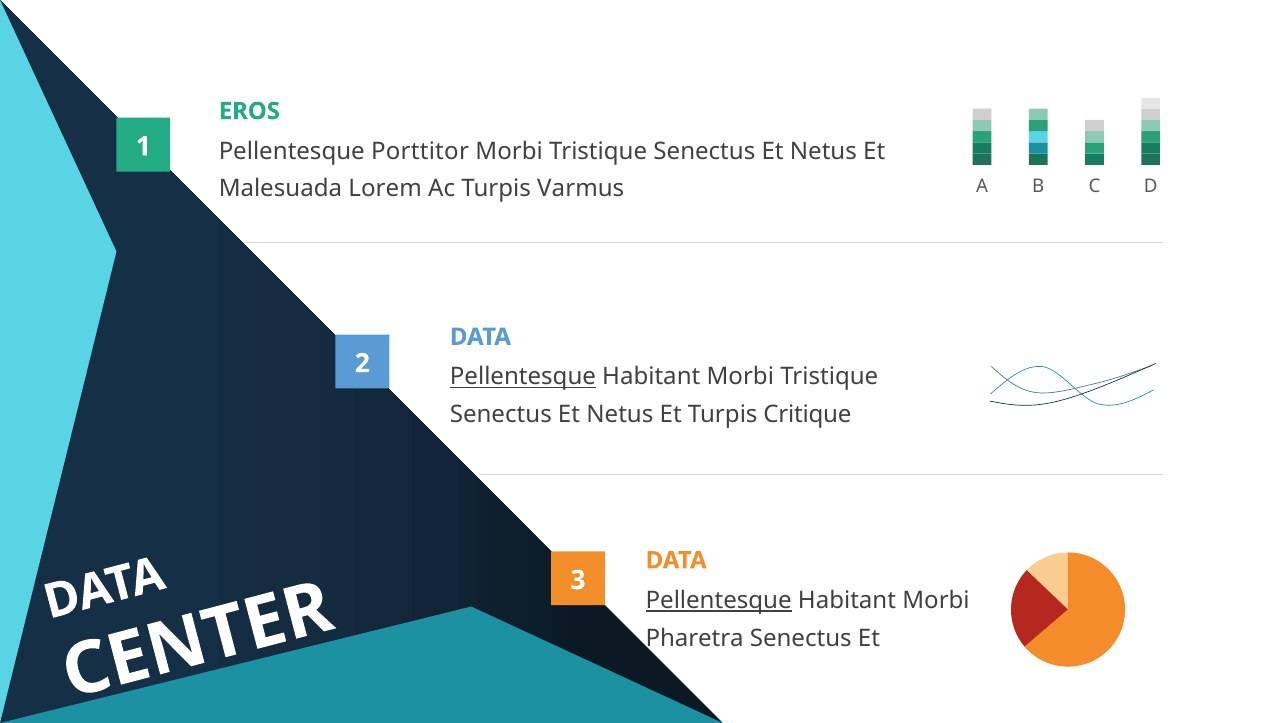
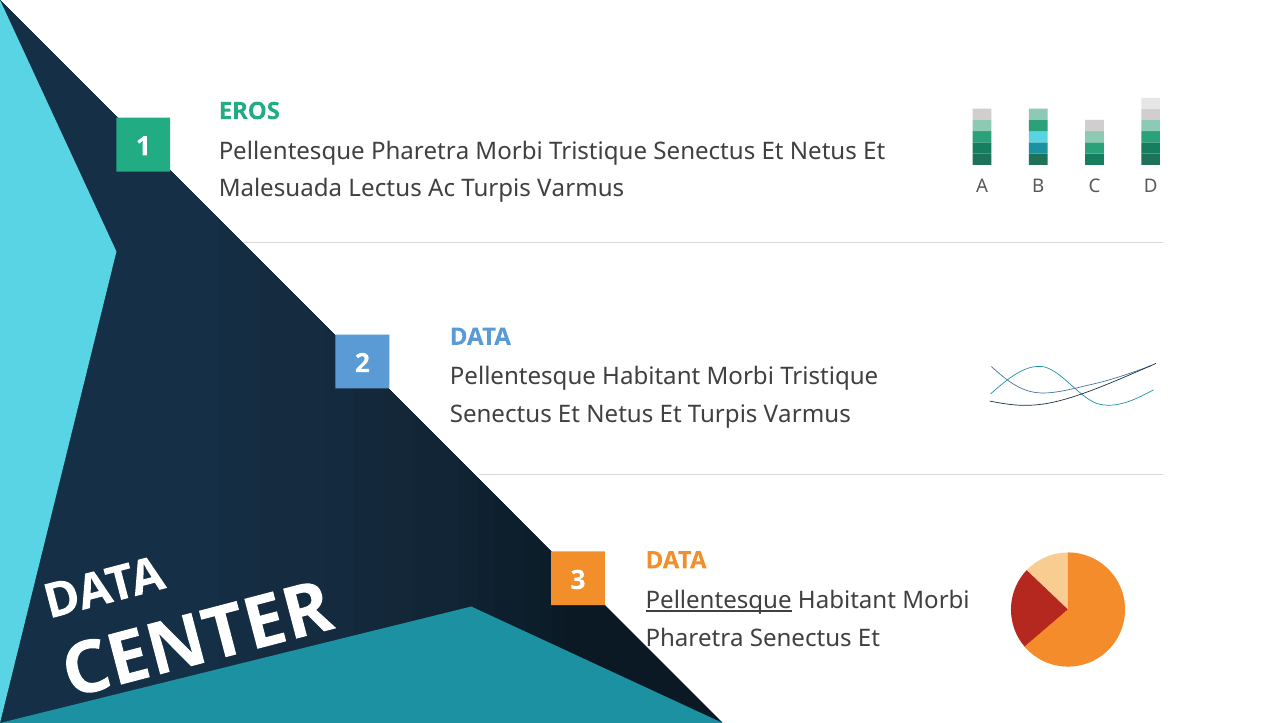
Pellentesque Porttitor: Porttitor -> Pharetra (420, 151)
Lorem: Lorem -> Lectus (385, 189)
Pellentesque underline: present -> none (523, 377)
Et Turpis Critique: Critique -> Varmus (807, 414)
